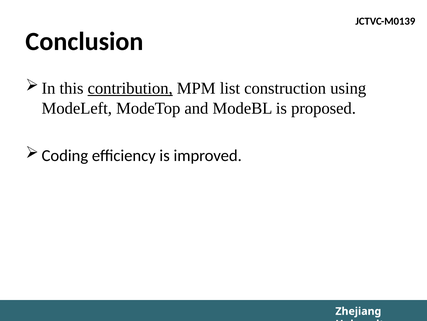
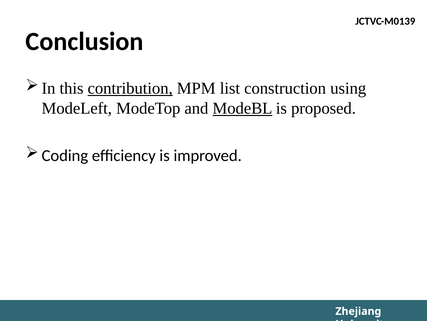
ModeBL underline: none -> present (242, 108)
